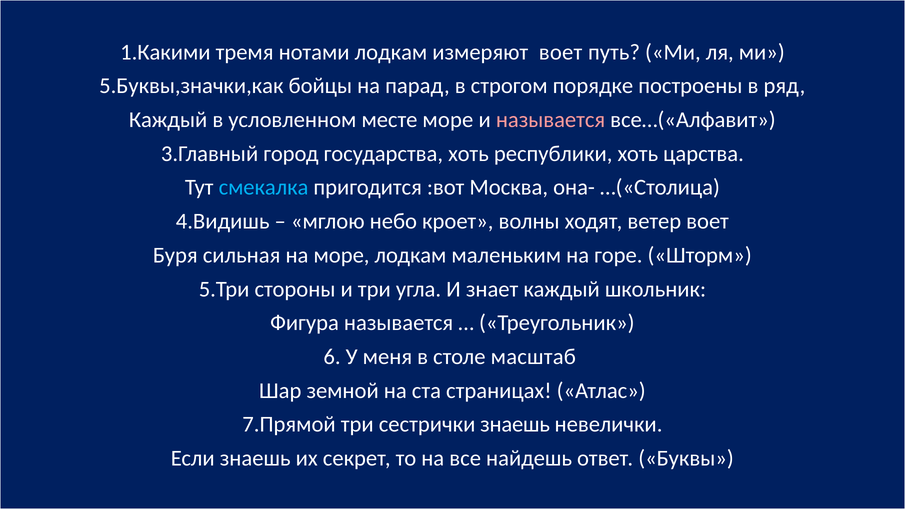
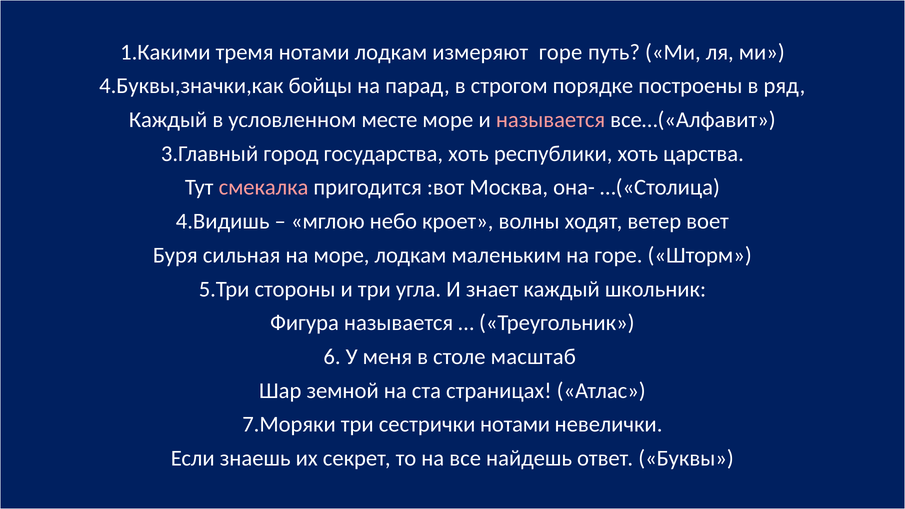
измеряют воет: воет -> горе (561, 52)
5.Буквы,значки,как: 5.Буквы,значки,как -> 4.Буквы,значки,как (191, 86)
смекалка colour: light blue -> pink (264, 187)
7.Прямой: 7.Прямой -> 7.Моряки (289, 424)
сестрички знаешь: знаешь -> нотами (515, 424)
